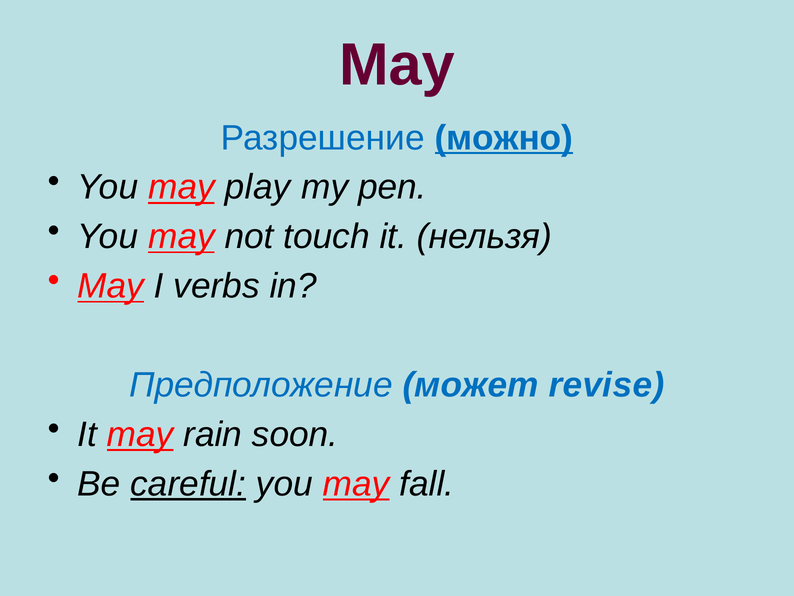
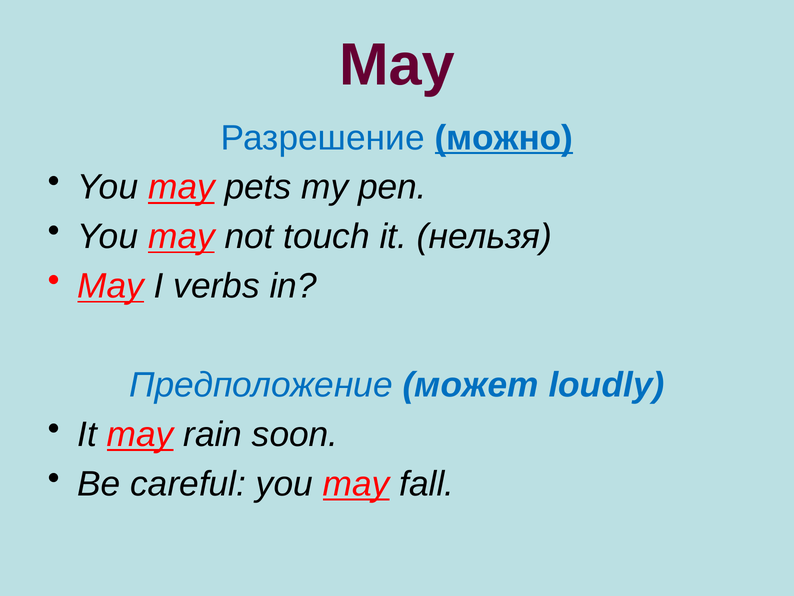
play: play -> pets (258, 187)
revise: revise -> loudly (607, 385)
careful underline: present -> none (188, 484)
